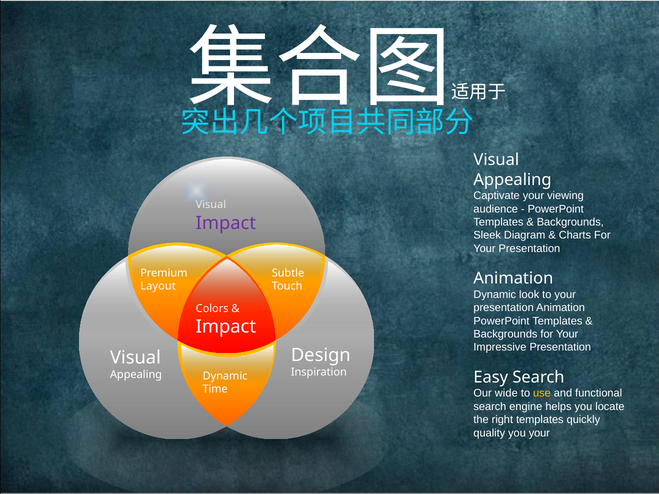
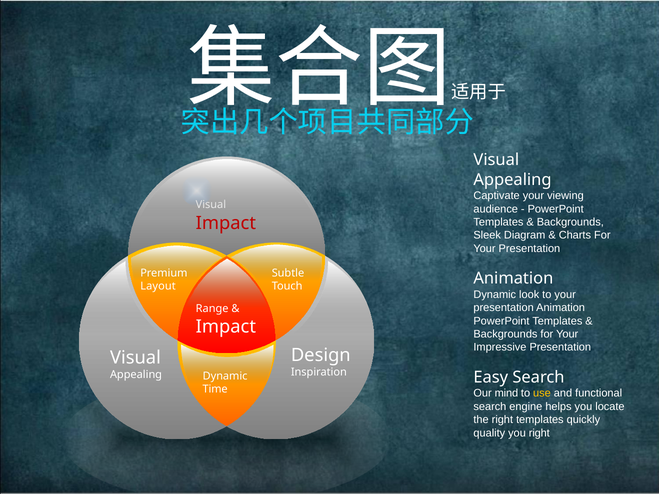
Impact colour: purple -> red (226, 223)
Colors: Colors -> Range (212, 309)
wide: wide -> mind (506, 394)
you your: your -> right (539, 433)
